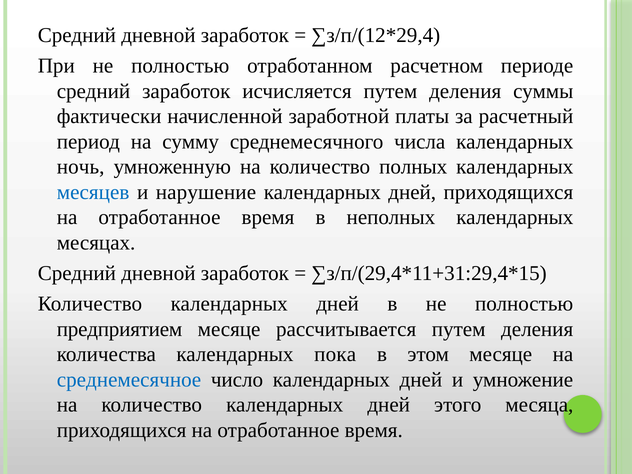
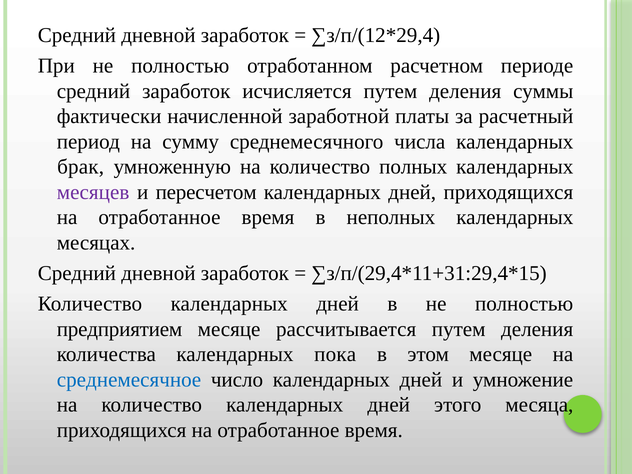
ночь: ночь -> брак (81, 167)
месяцев colour: blue -> purple (93, 192)
нарушение: нарушение -> пересчетом (206, 192)
